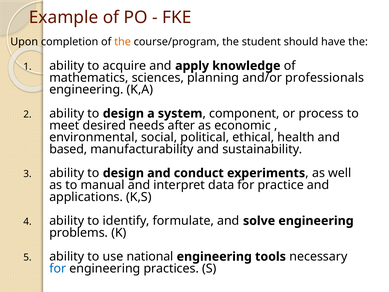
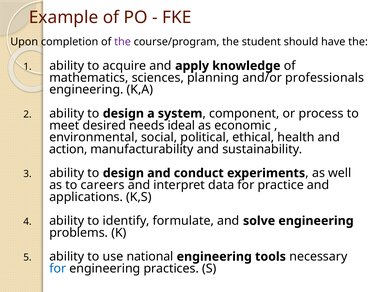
the colour: orange -> purple (123, 42)
after: after -> ideal (181, 125)
based: based -> action (68, 149)
manual: manual -> careers (103, 185)
